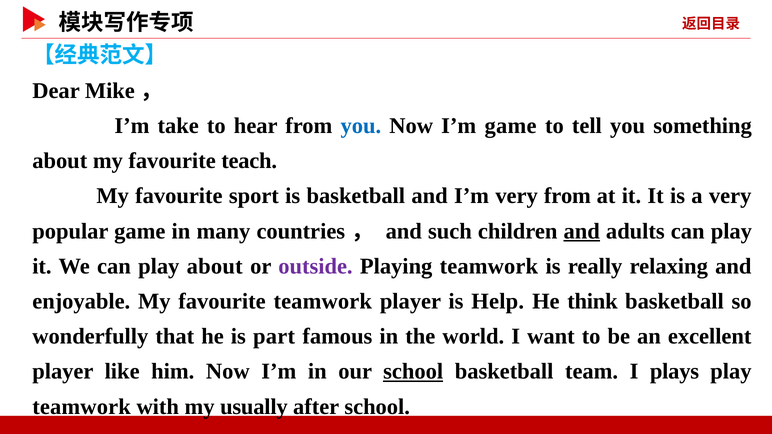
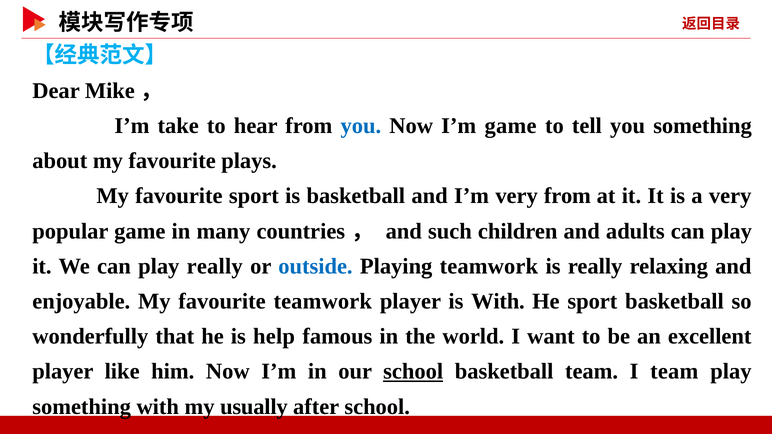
teach: teach -> plays (249, 161)
and underline: present -> none (582, 231)
play about: about -> really (215, 266)
outside colour: purple -> blue (315, 266)
is Help: Help -> With (498, 301)
He think: think -> sport (592, 301)
part: part -> help (274, 337)
I plays: plays -> team (674, 372)
teamwork: teamwork -> something (82, 407)
